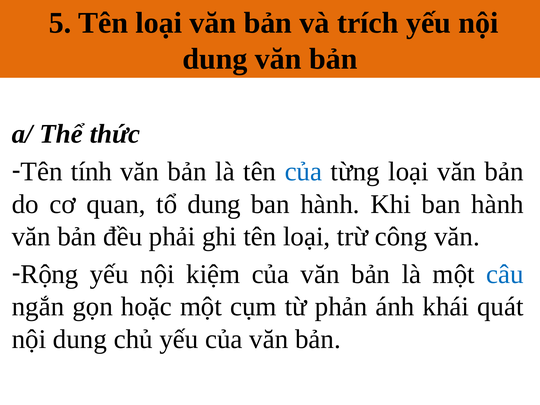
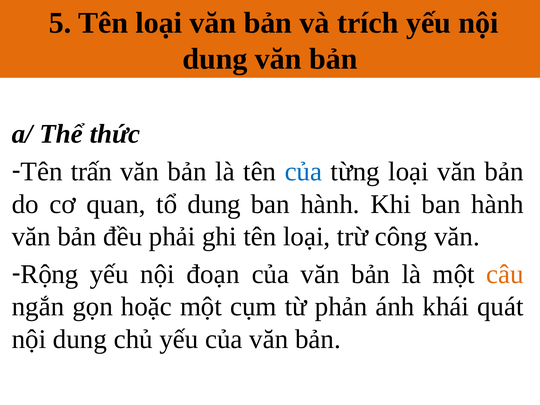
tính: tính -> trấn (91, 172)
kiệm: kiệm -> đoạn (213, 274)
câu colour: blue -> orange (505, 274)
